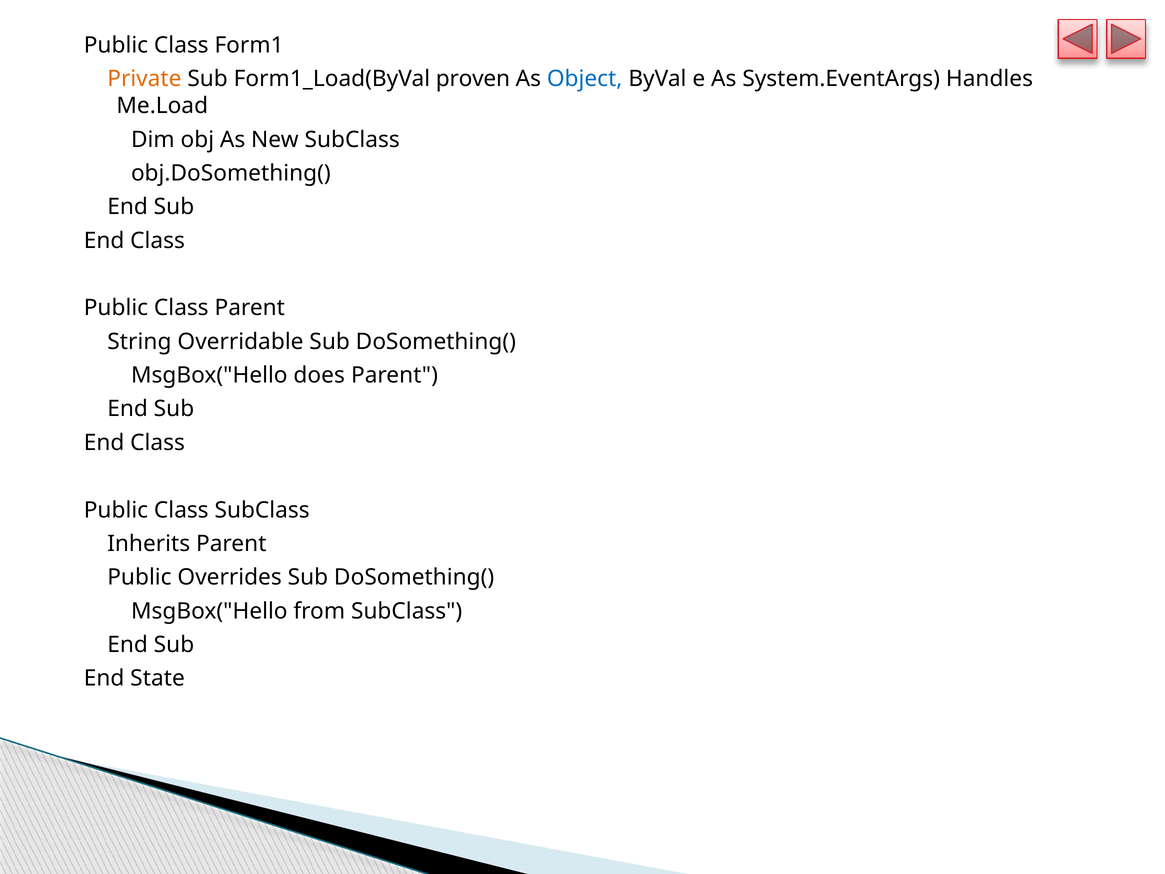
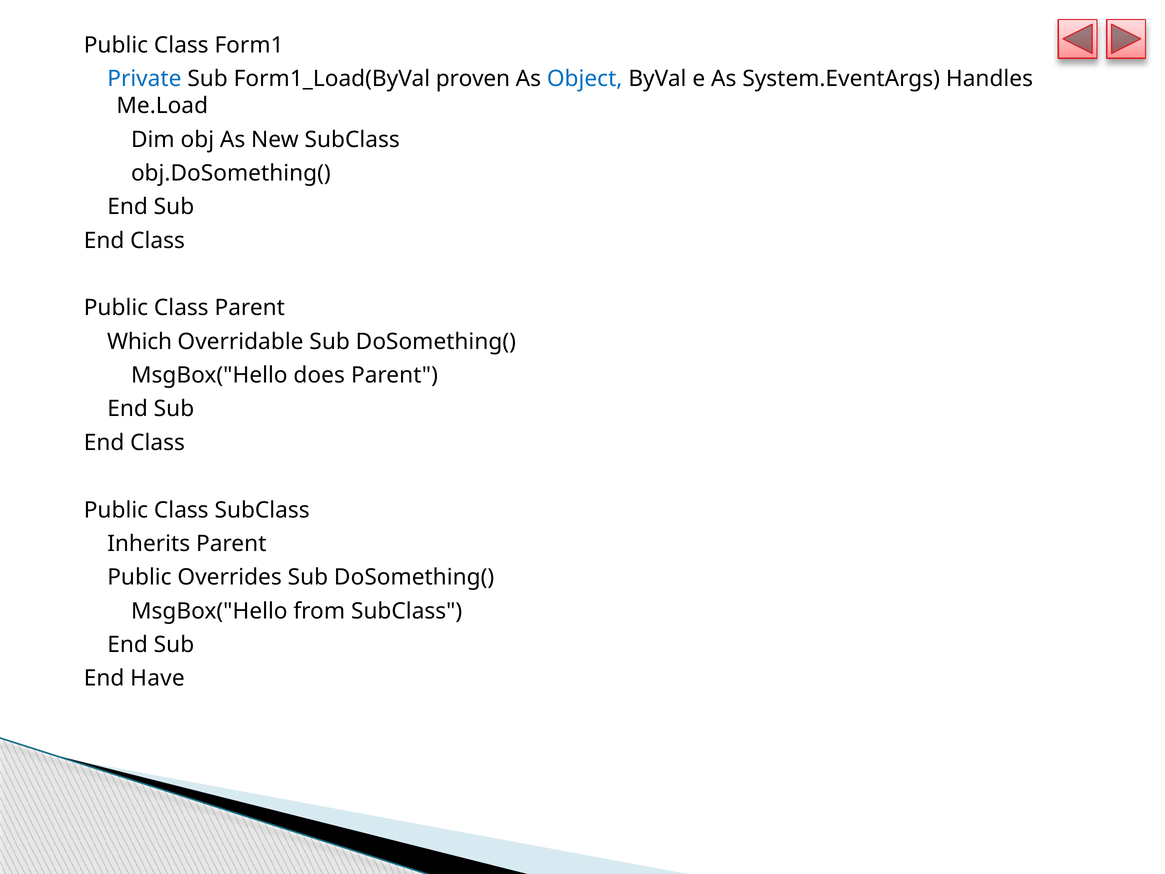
Private colour: orange -> blue (144, 79)
String: String -> Which (140, 342)
State: State -> Have (157, 678)
